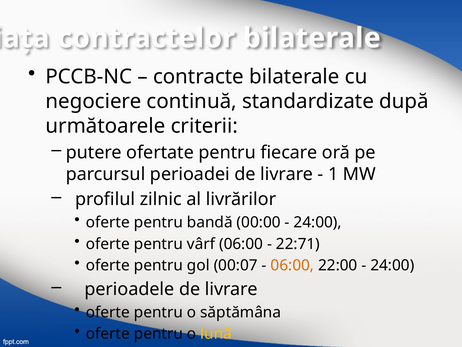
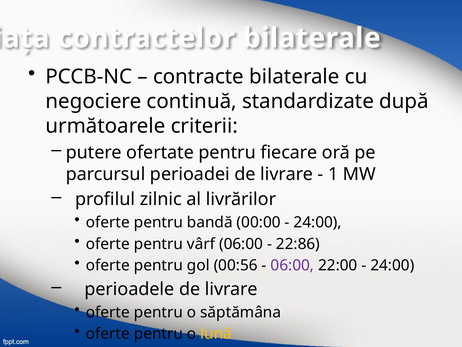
22:71: 22:71 -> 22:86 (298, 244)
00:07: 00:07 -> 00:56 (236, 265)
06:00 colour: orange -> purple (292, 265)
